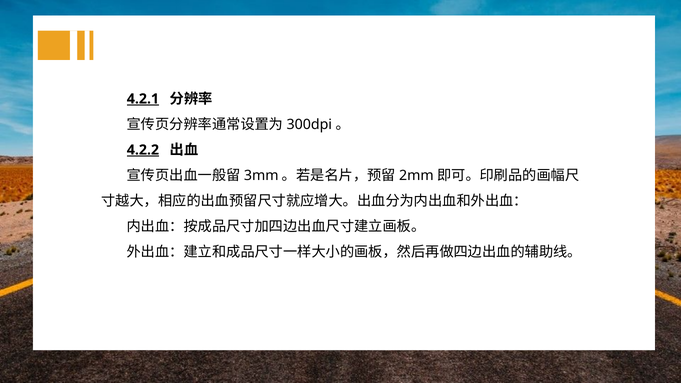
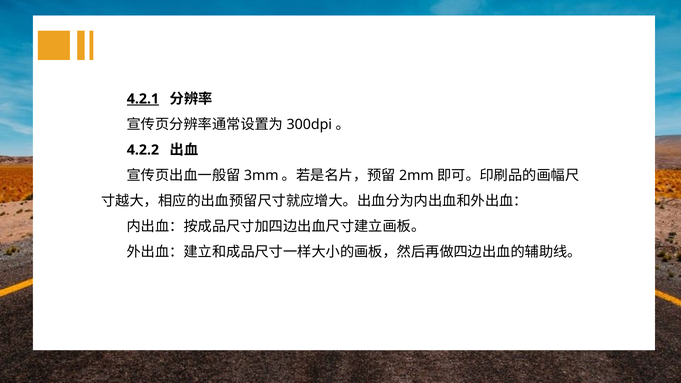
4.2.2 underline: present -> none (143, 150)
